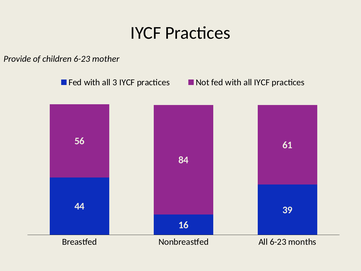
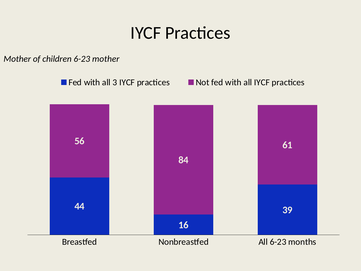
Provide: Provide -> Mother (17, 59)
